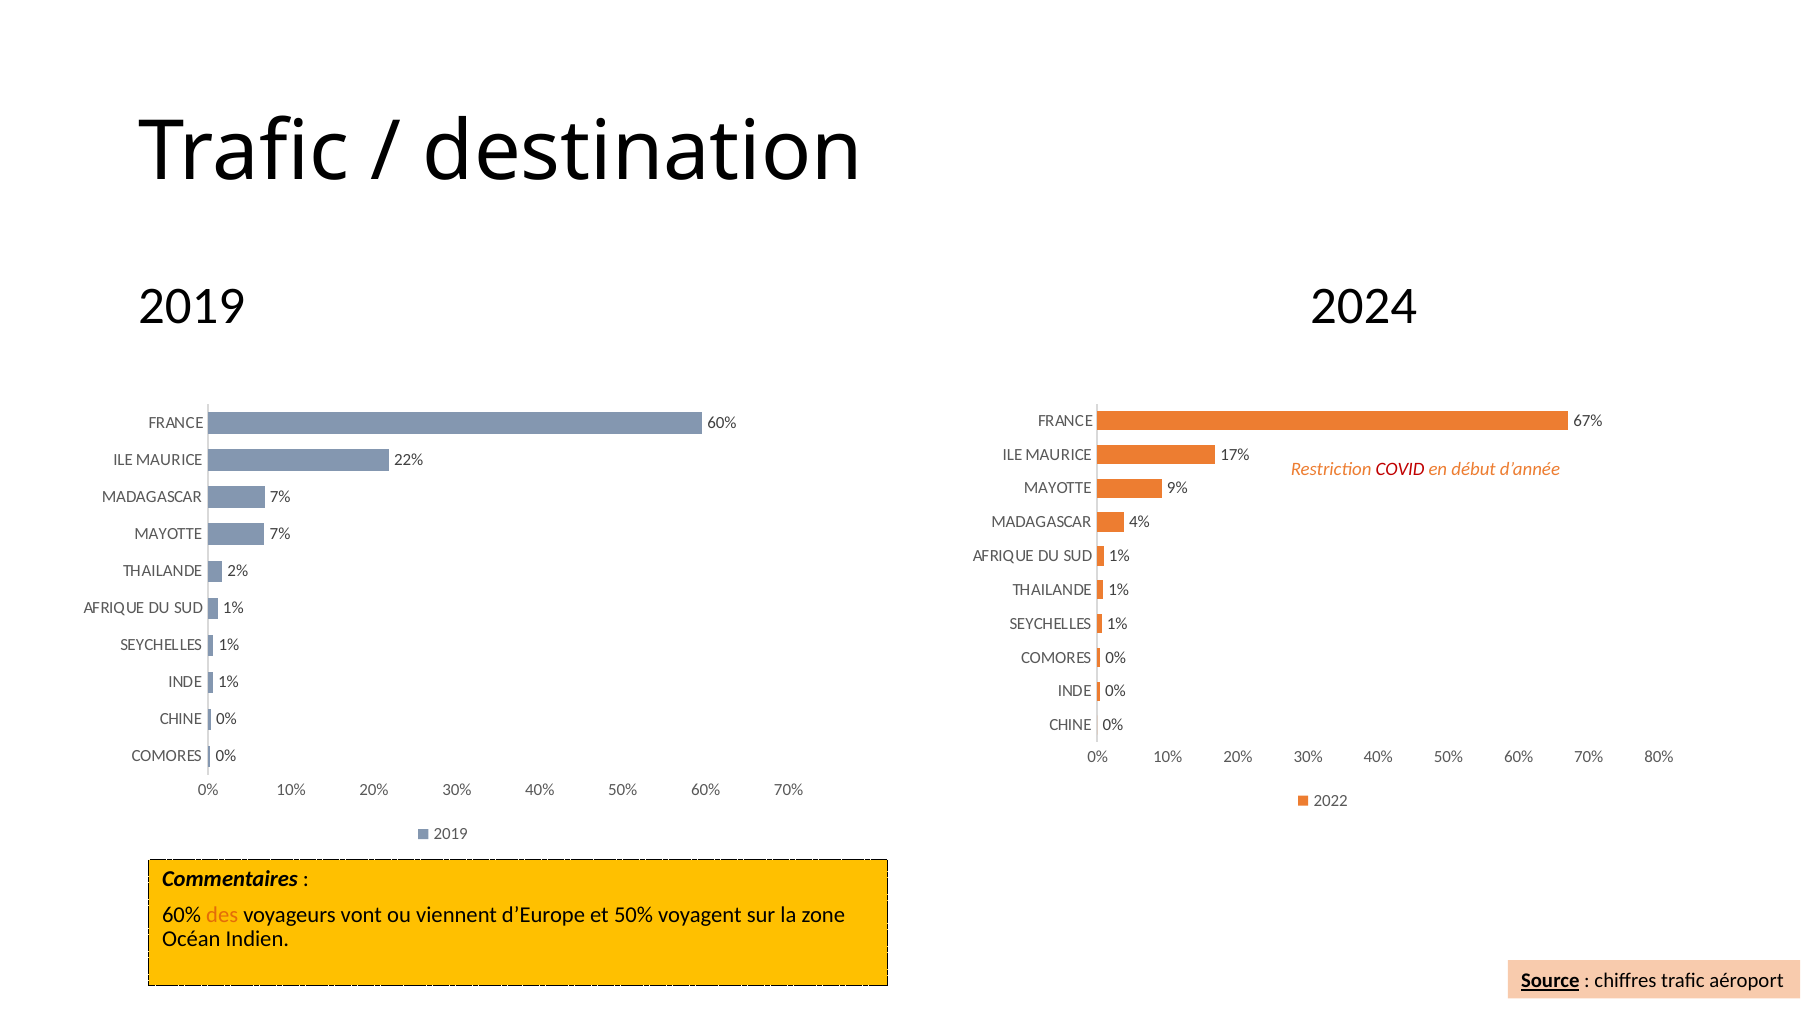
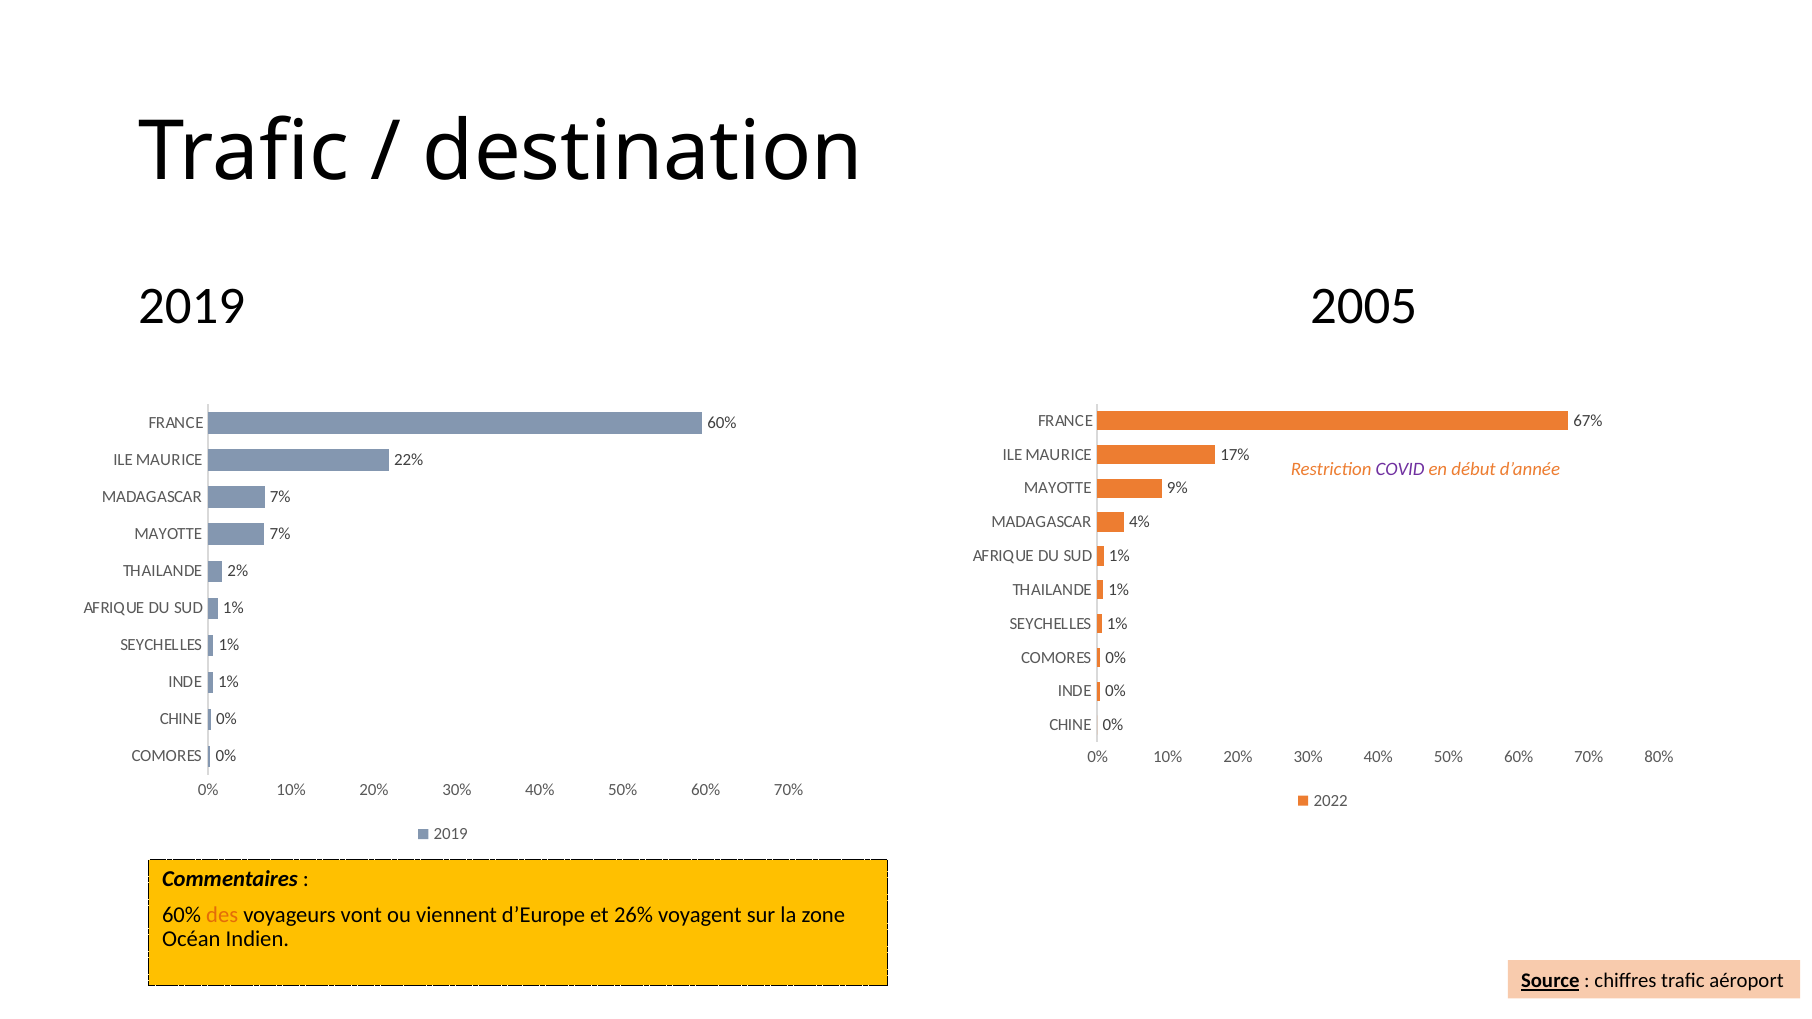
2024: 2024 -> 2005 (1364, 306)
COVID colour: red -> purple (1400, 470)
et 50%: 50% -> 26% (634, 915)
